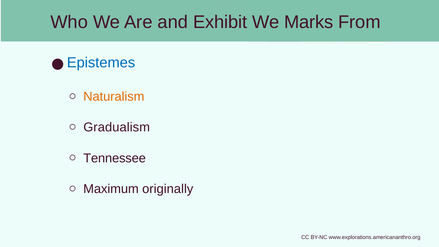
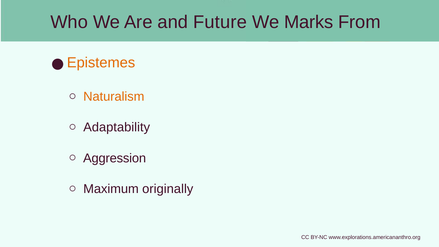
Exhibit: Exhibit -> Future (220, 22)
Epistemes colour: blue -> orange (101, 63)
Gradualism: Gradualism -> Adaptability (117, 127)
Tennessee: Tennessee -> Aggression (115, 158)
